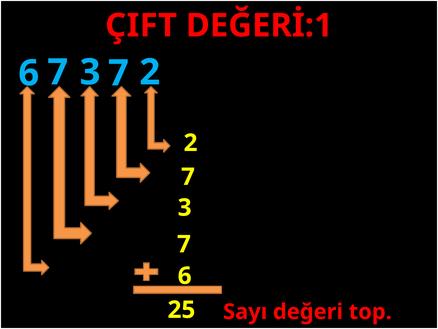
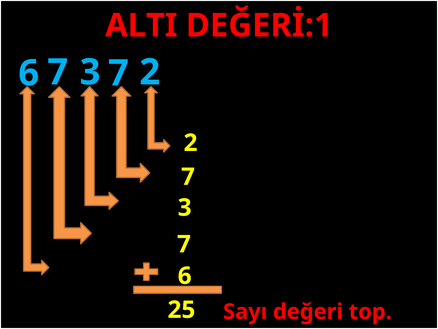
ÇIFT: ÇIFT -> ALTI (141, 26)
